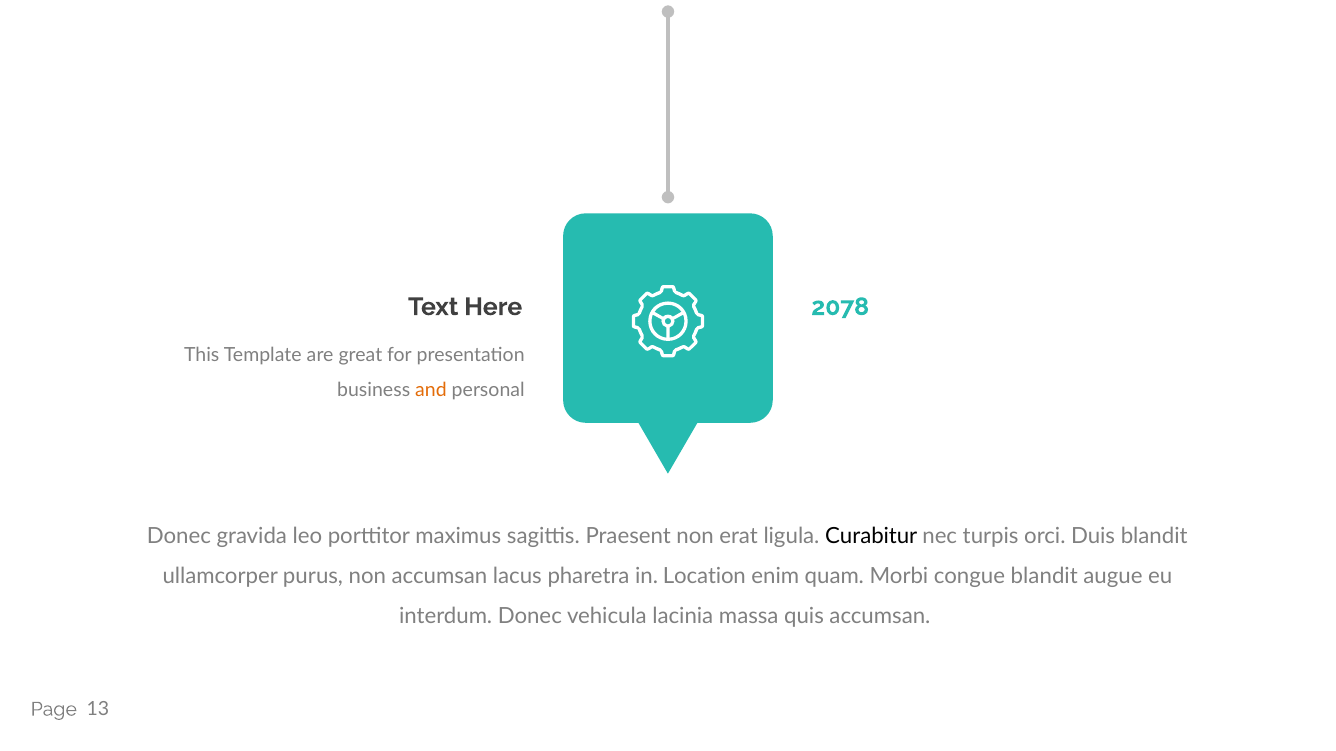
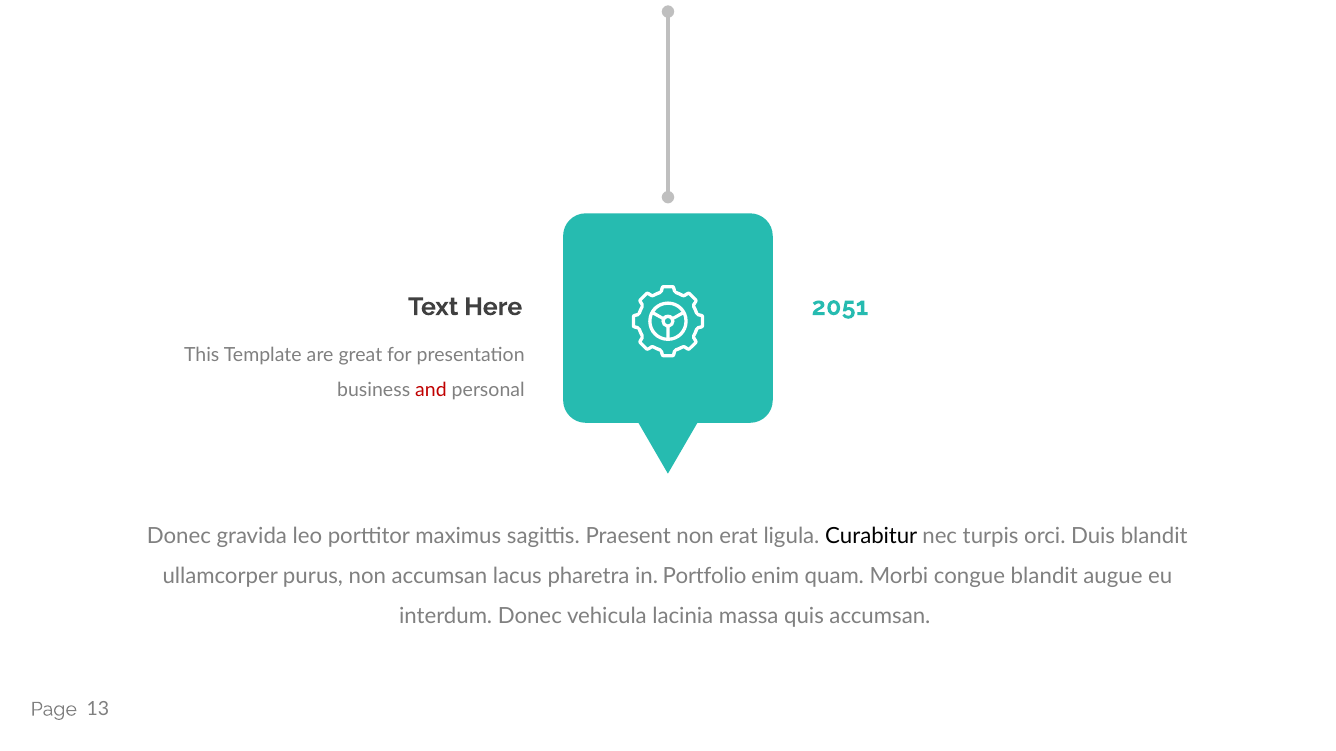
2078: 2078 -> 2051 (840, 307)
and colour: orange -> red (431, 390)
Location: Location -> Portfolio (704, 577)
